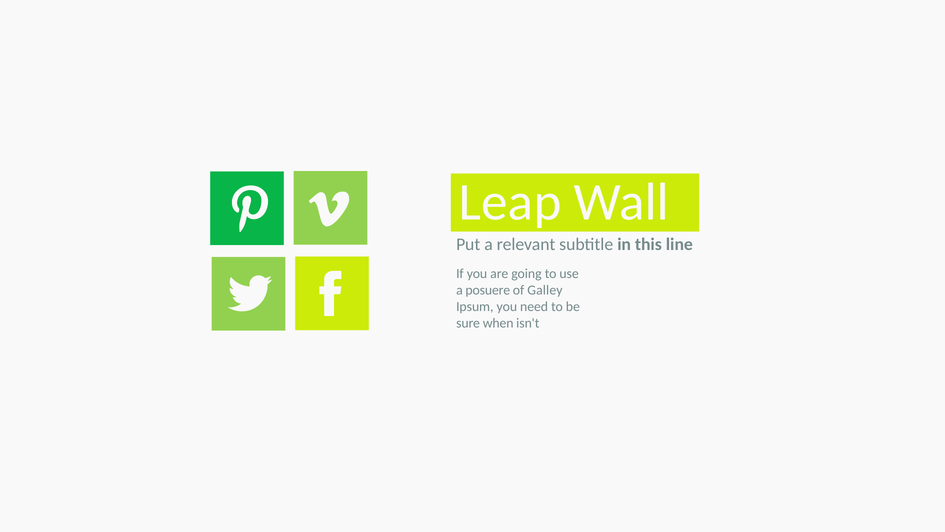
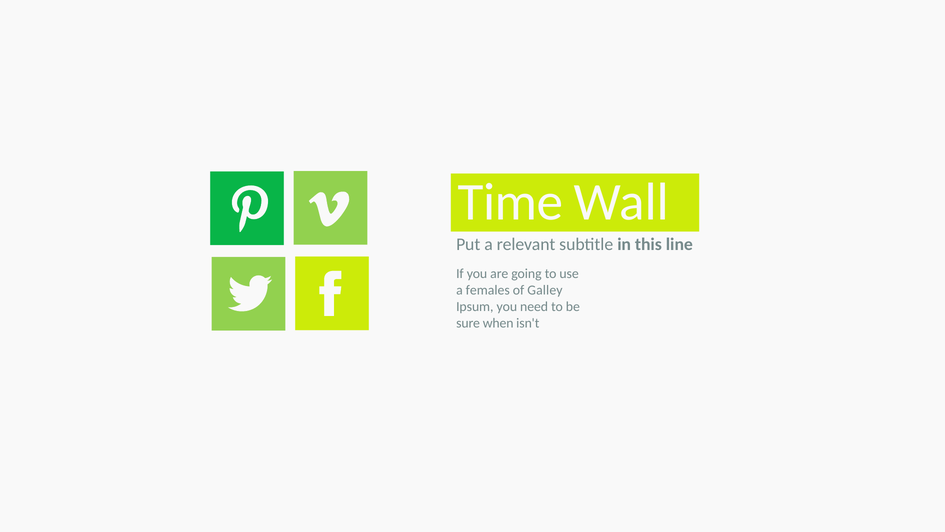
Leap: Leap -> Time (511, 202)
posuere: posuere -> females (488, 290)
